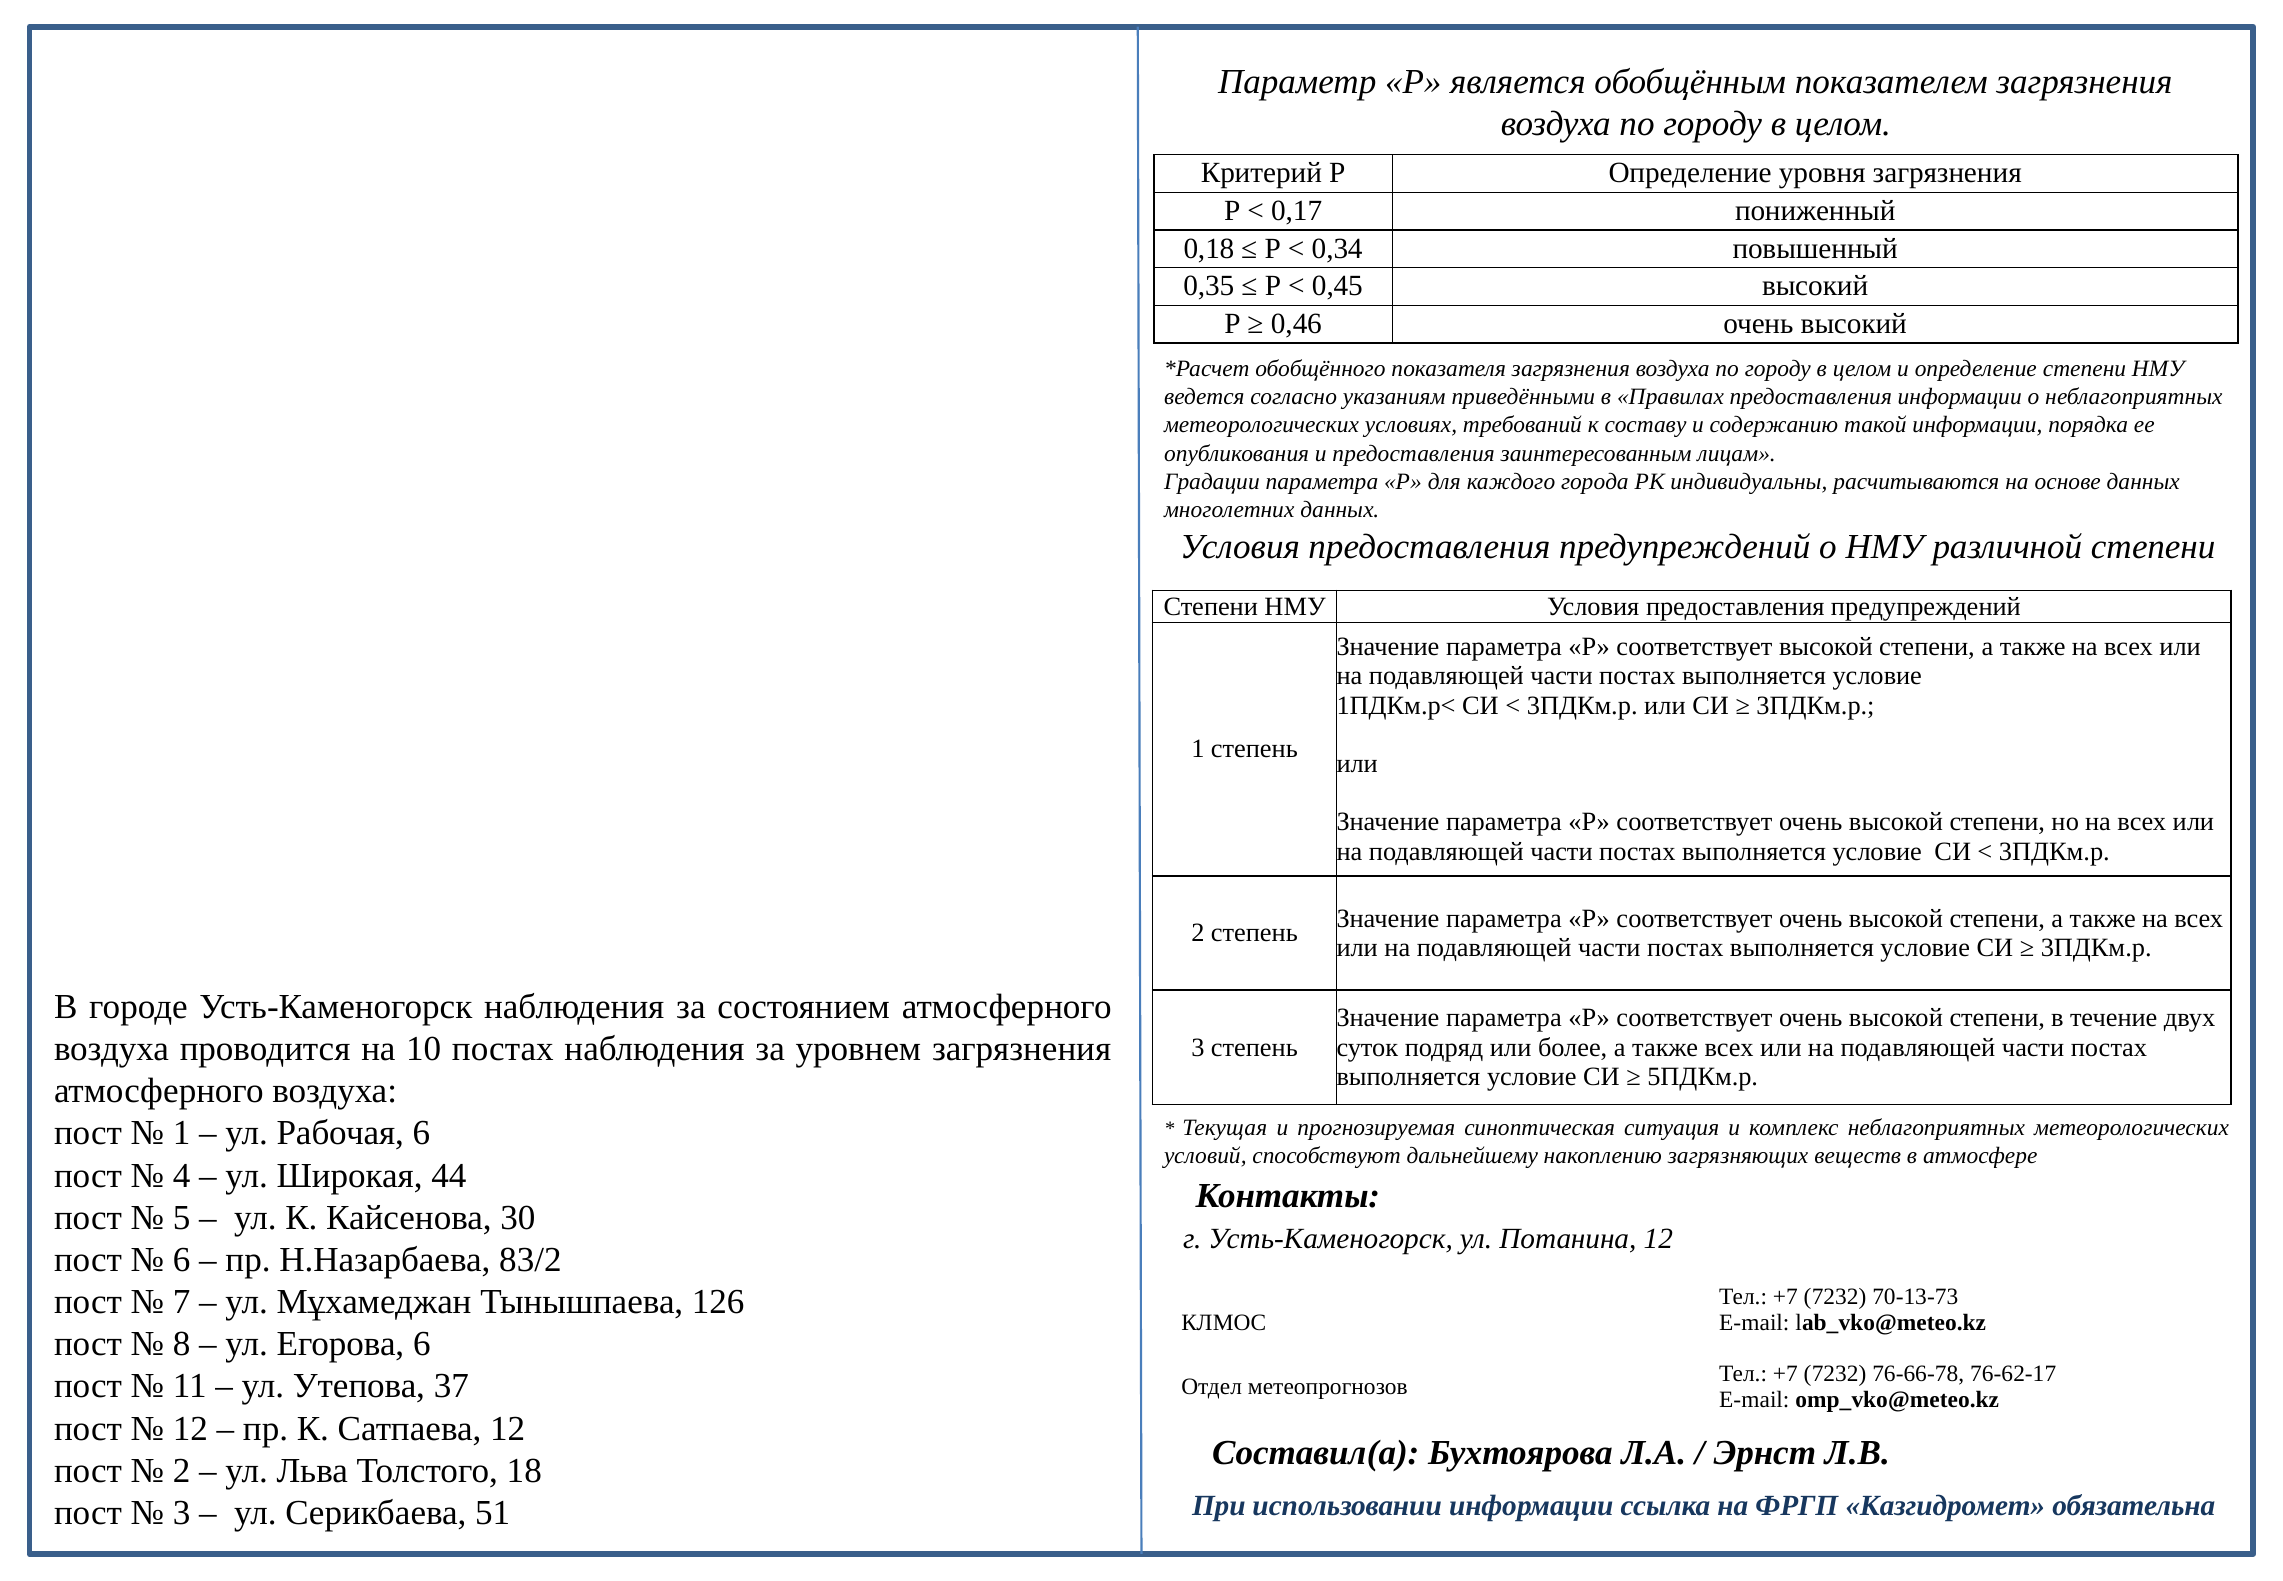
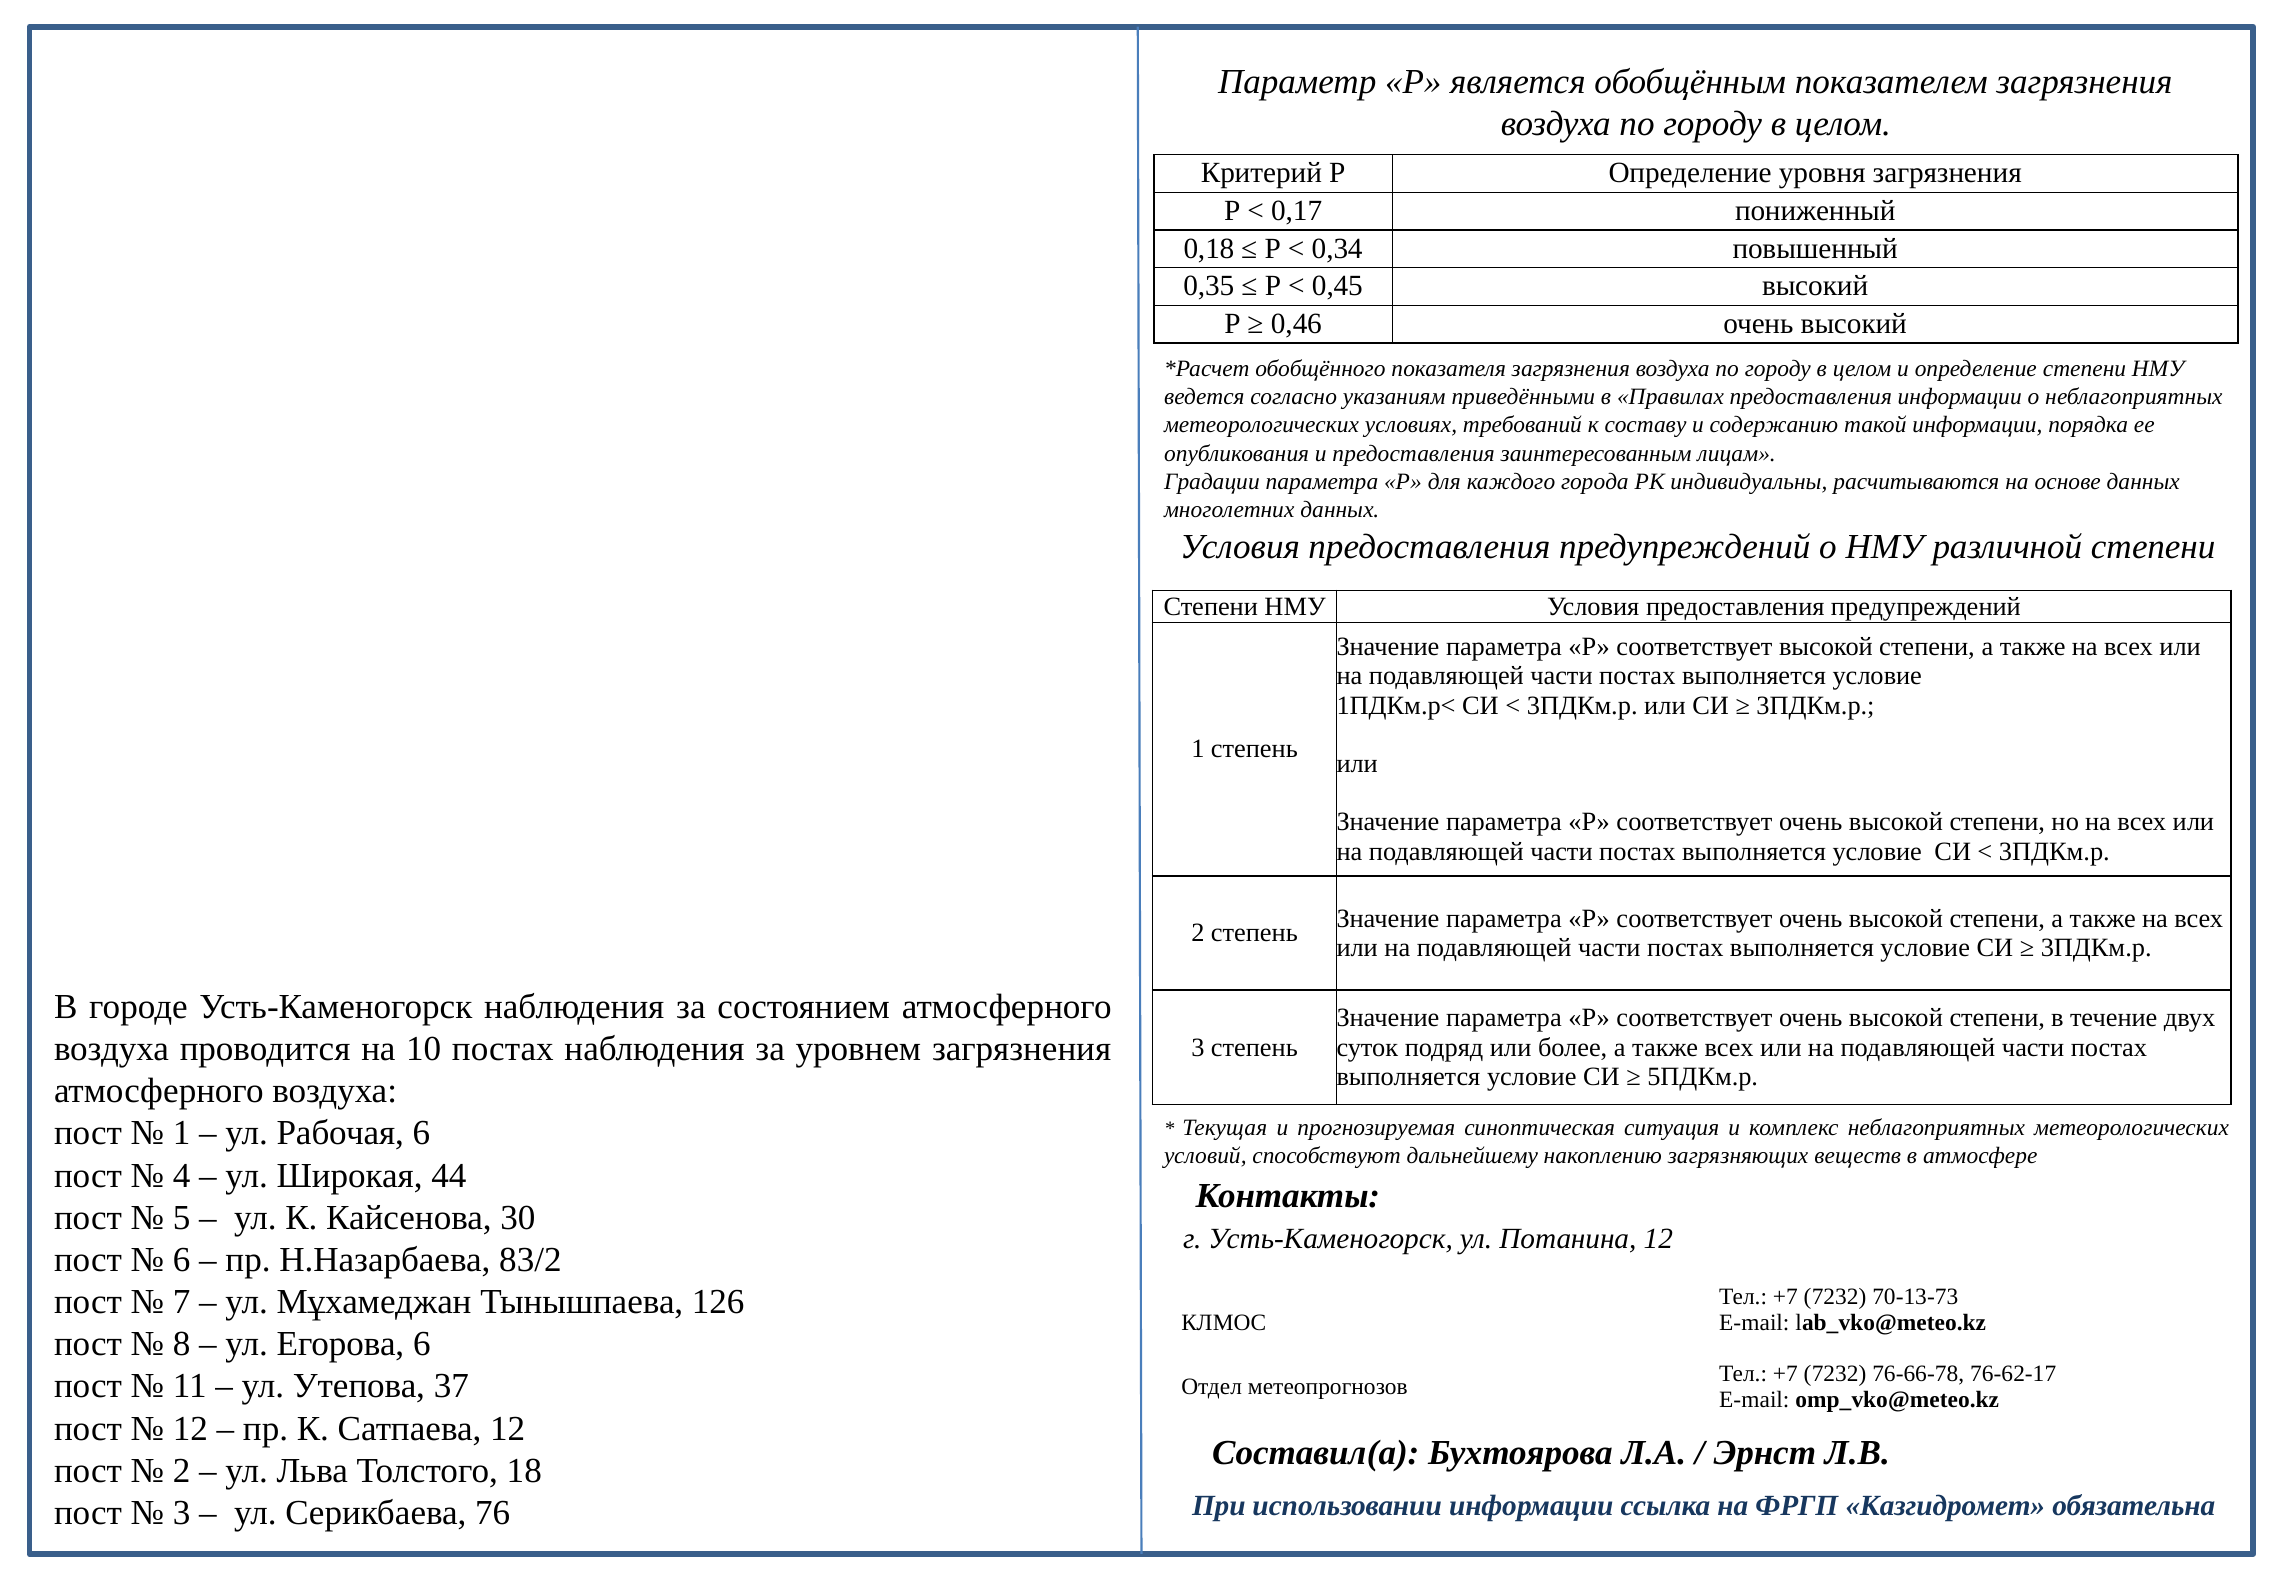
51: 51 -> 76 (493, 1512)
